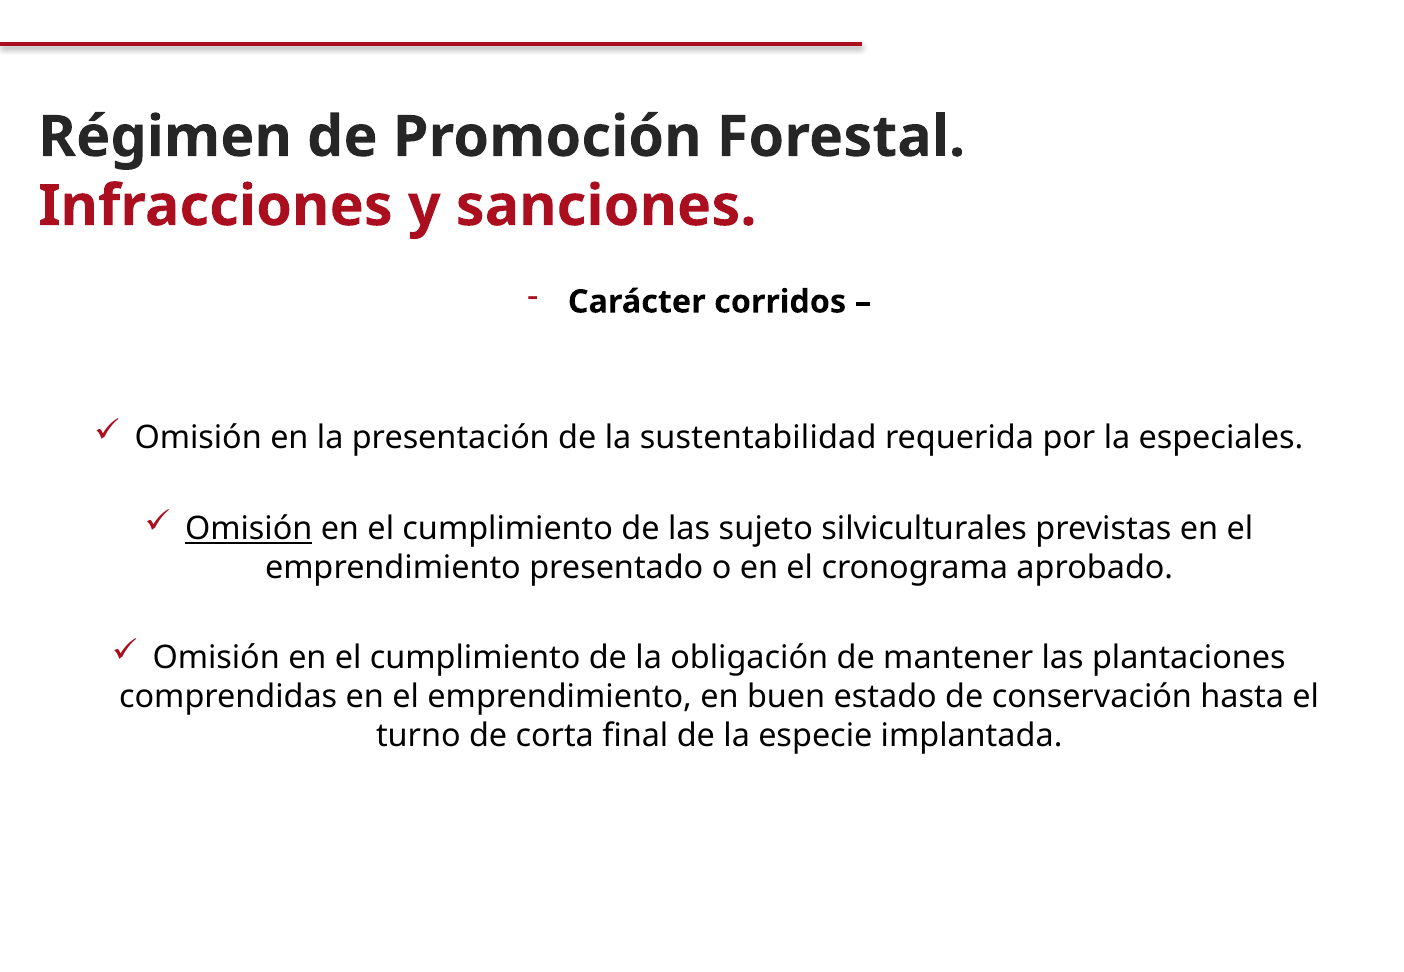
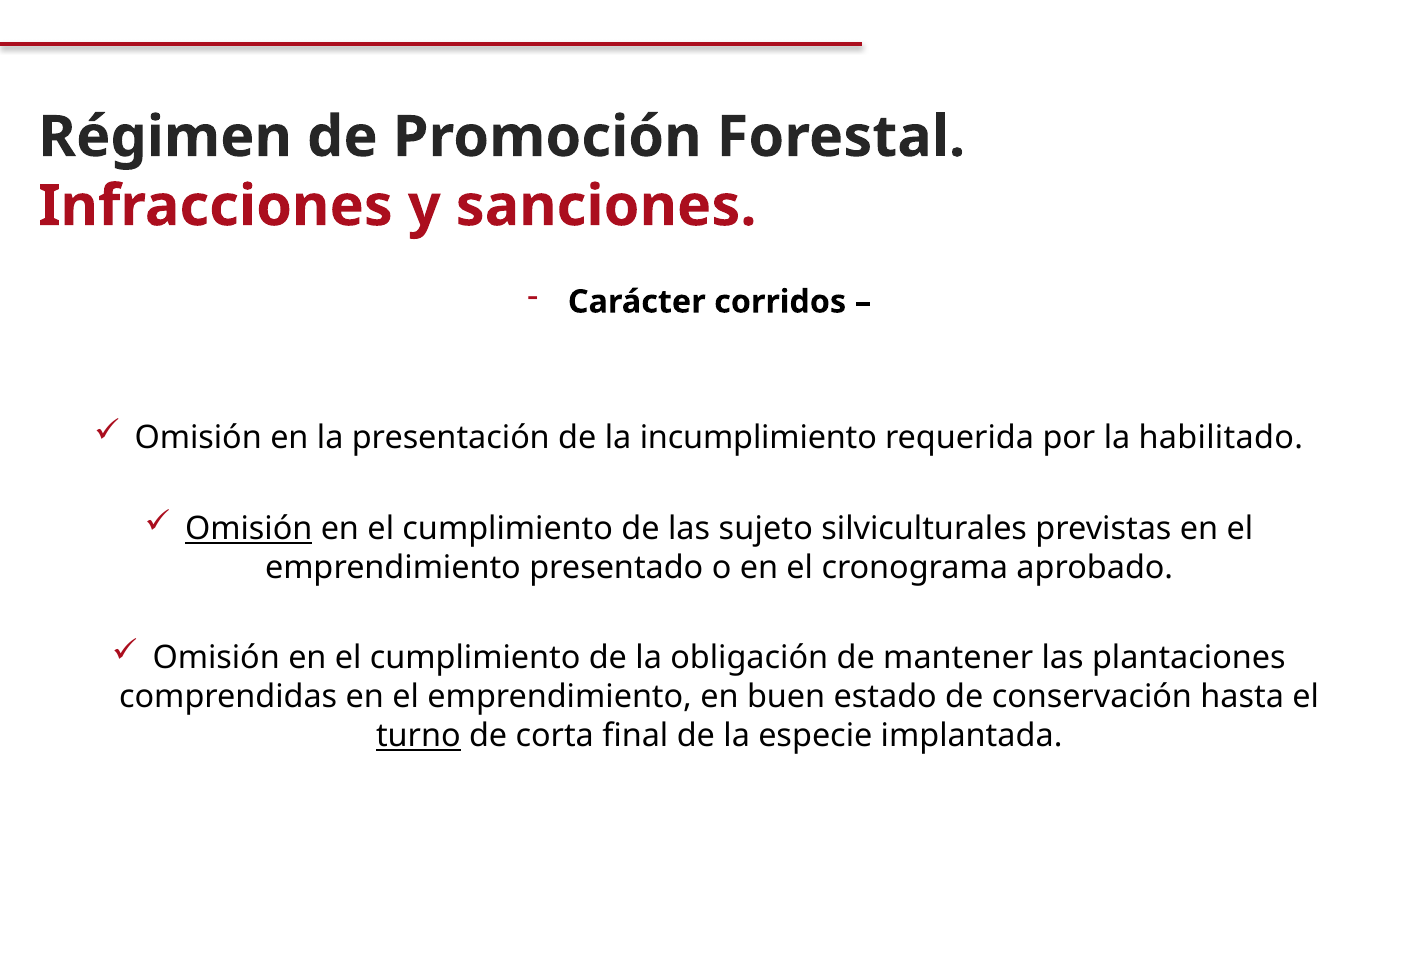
sustentabilidad: sustentabilidad -> incumplimiento (758, 438)
especiales: especiales -> habilitado (1221, 438)
turno underline: none -> present (418, 736)
